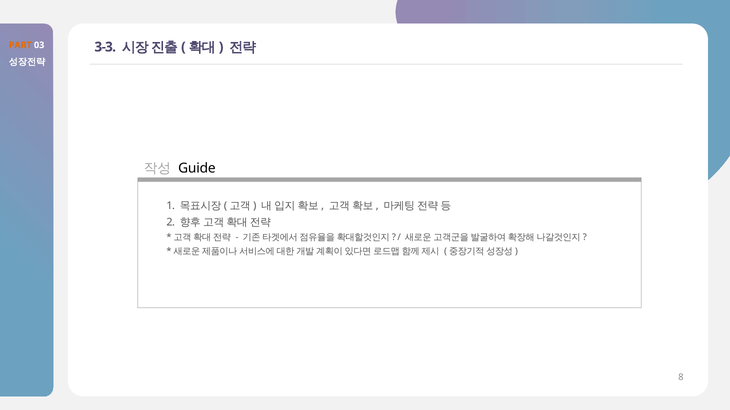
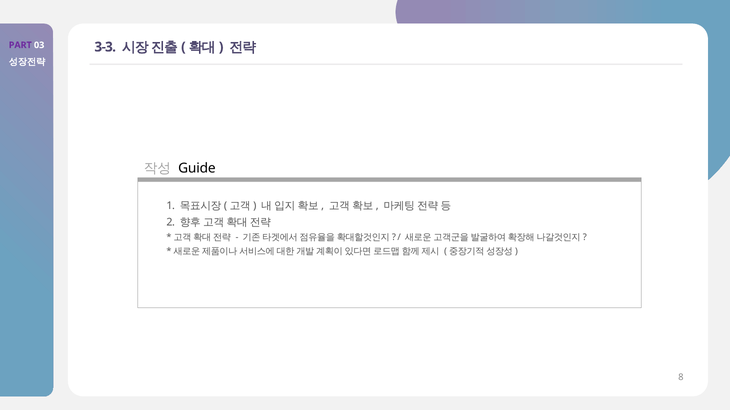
PART colour: orange -> purple (20, 45)
